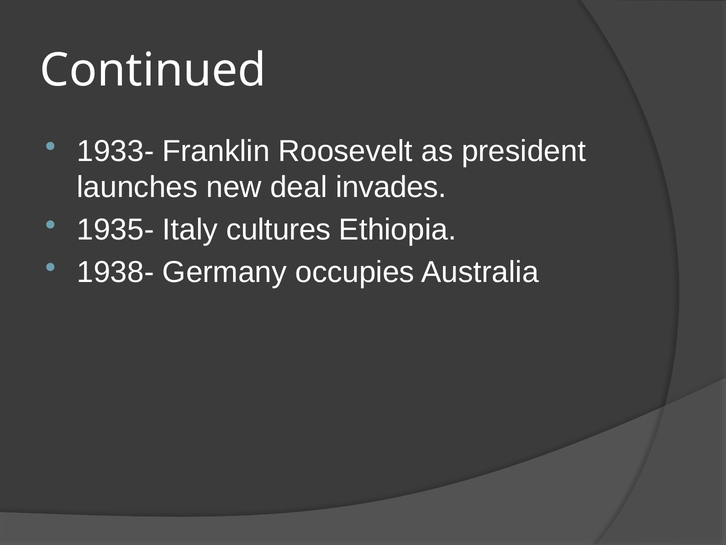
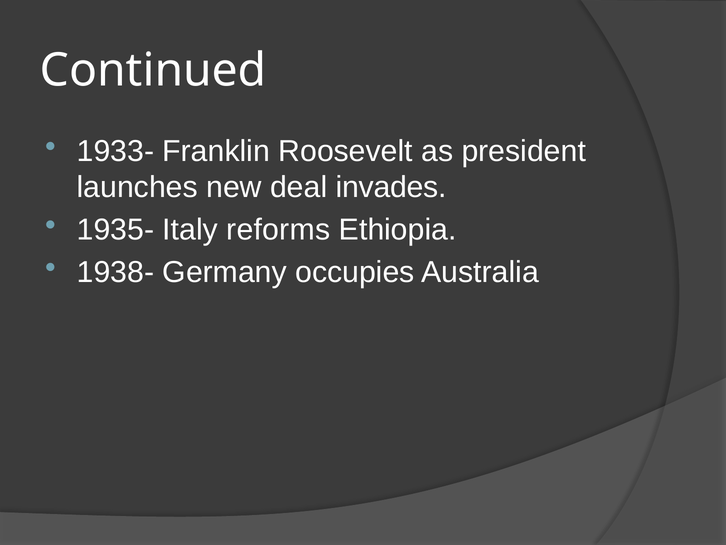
cultures: cultures -> reforms (278, 230)
